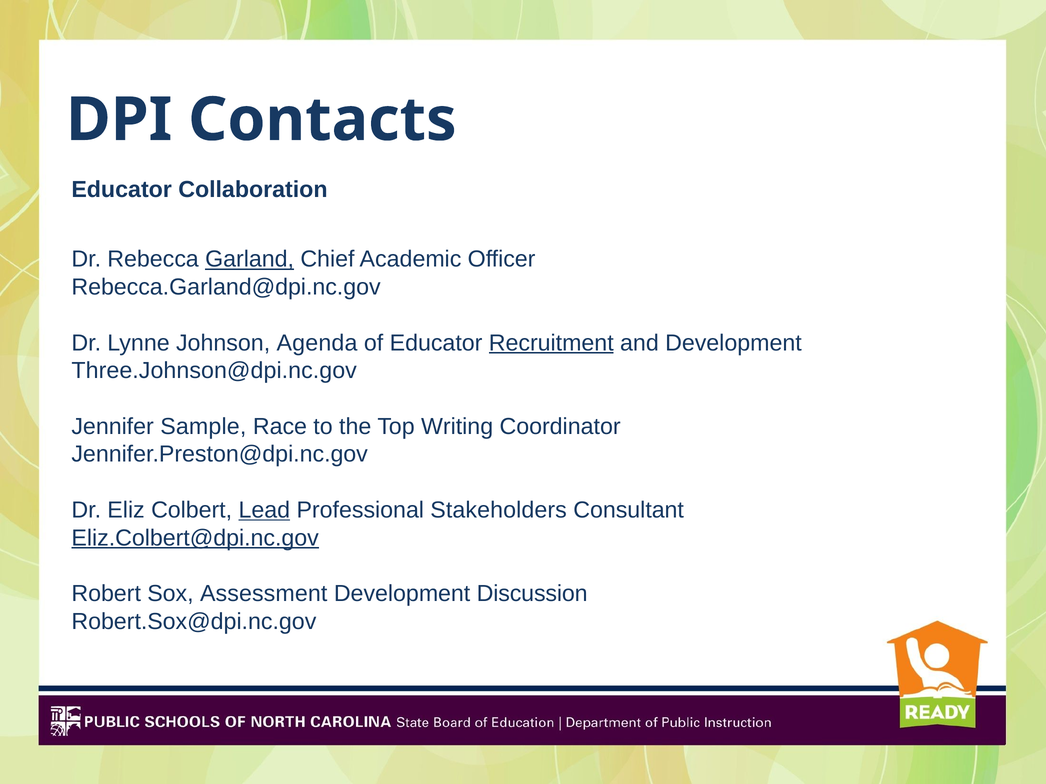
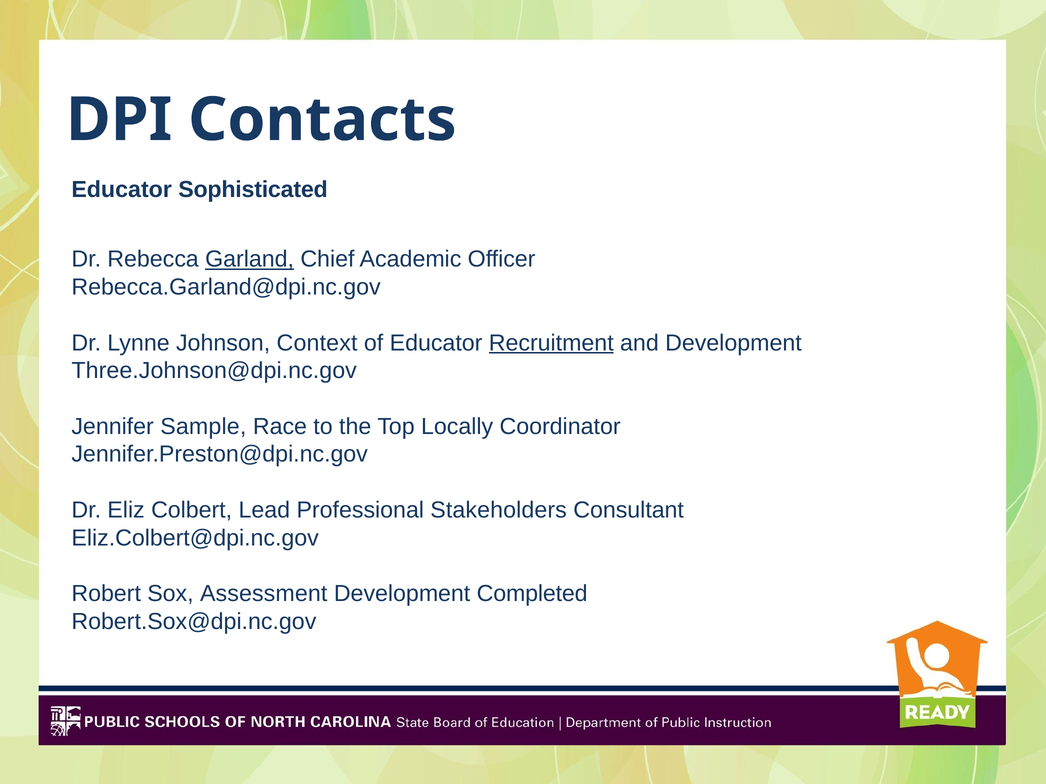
Collaboration: Collaboration -> Sophisticated (253, 190)
Agenda: Agenda -> Context (317, 343)
Writing: Writing -> Locally (457, 427)
Lead underline: present -> none (264, 510)
Eliz.Colbert@dpi.nc.gov underline: present -> none (195, 538)
Discussion: Discussion -> Completed (532, 594)
